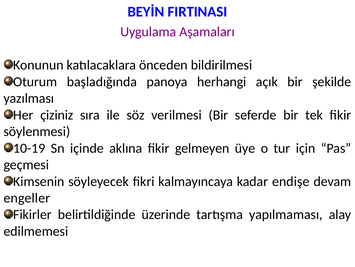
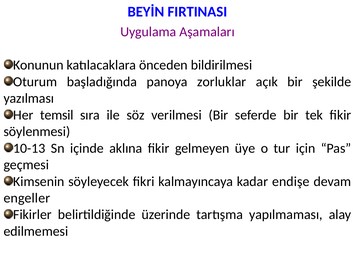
herhangi: herhangi -> zorluklar (222, 81)
çiziniz: çiziniz -> temsil (57, 115)
10-19: 10-19 -> 10-13 (29, 148)
